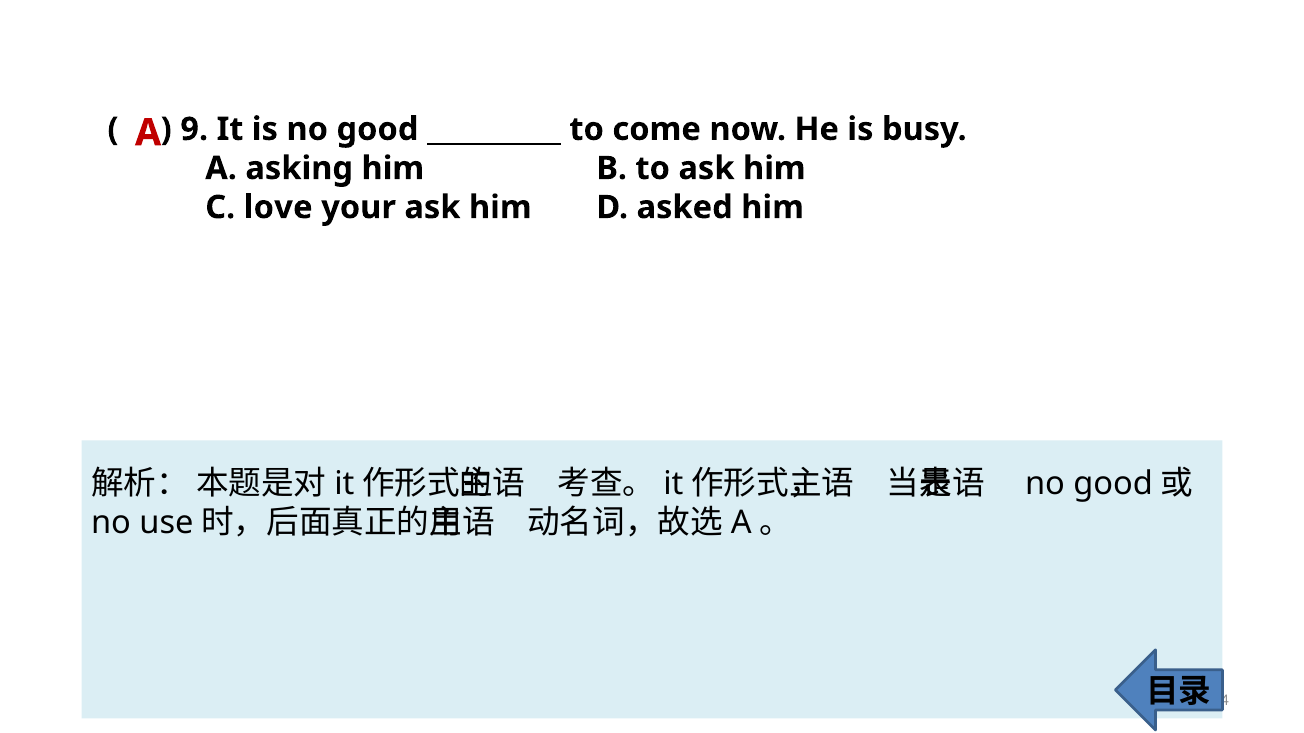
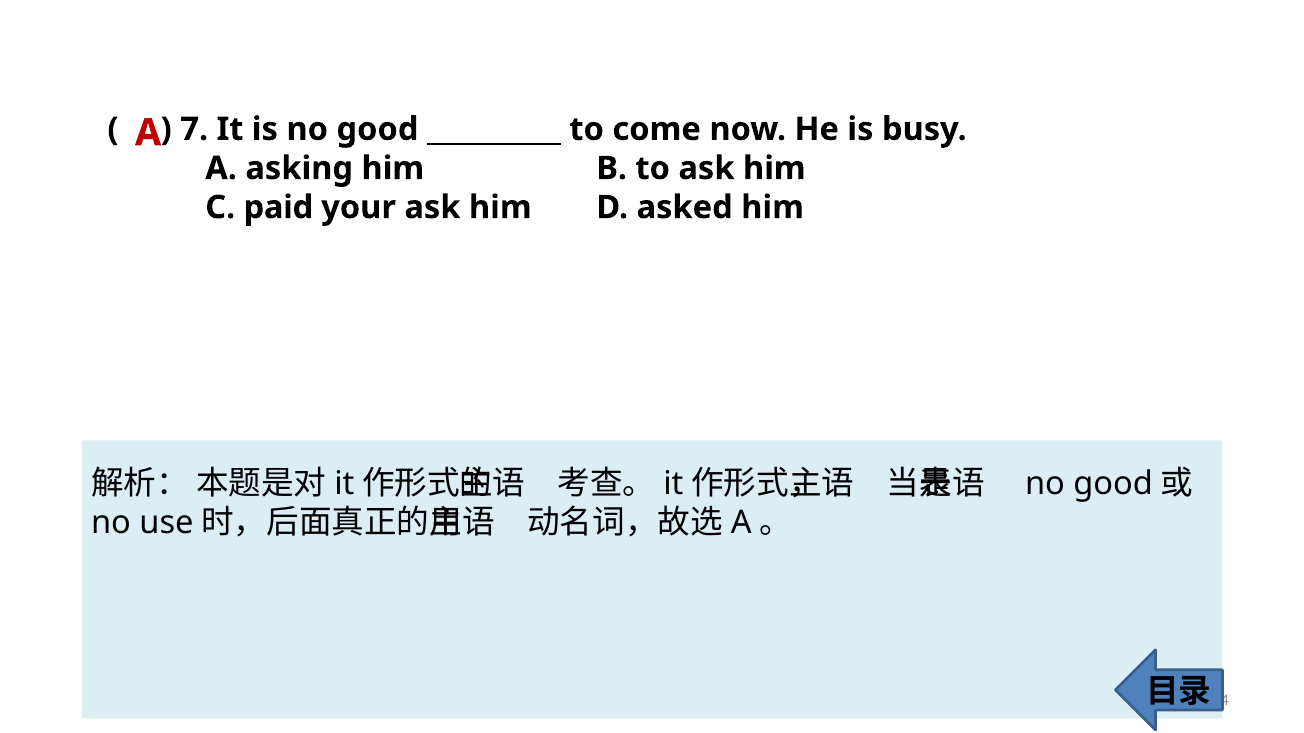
9: 9 -> 7 (194, 129)
love: love -> paid (278, 208)
